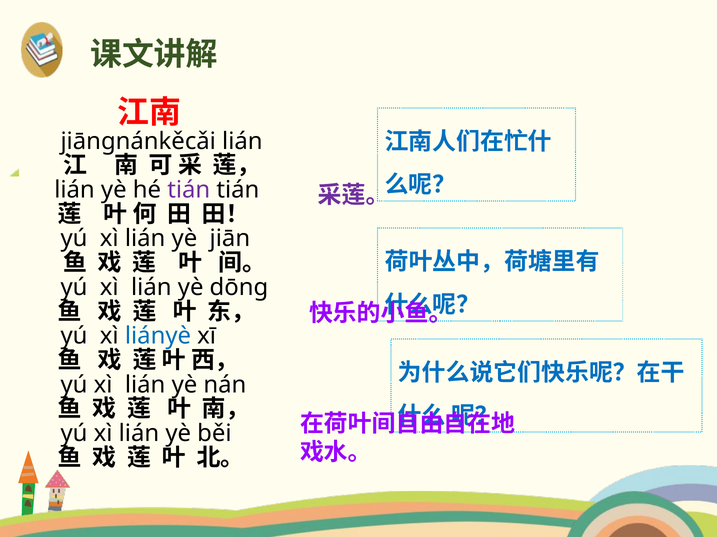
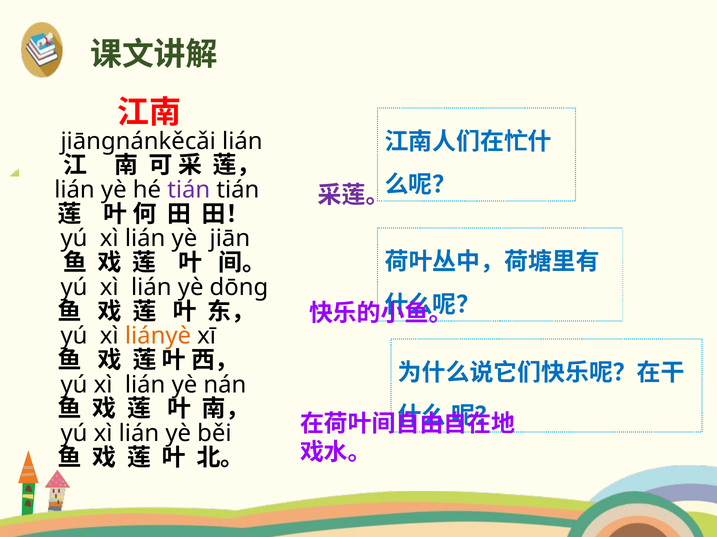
liányè colour: blue -> orange (158, 336)
